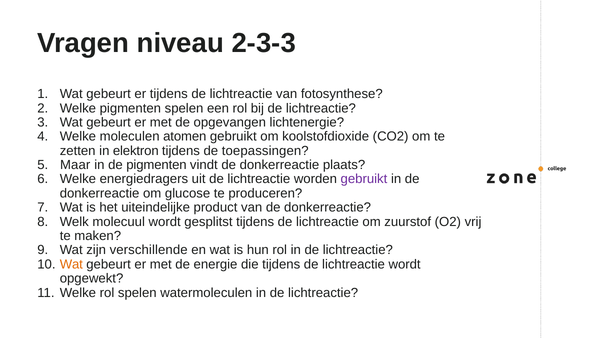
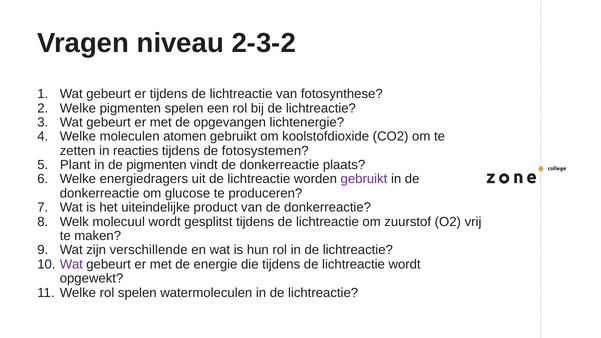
2-3-3: 2-3-3 -> 2-3-2 (264, 43)
elektron: elektron -> reacties (136, 151)
toepassingen: toepassingen -> fotosystemen (265, 151)
Maar: Maar -> Plant (75, 165)
Wat colour: orange -> purple (71, 264)
